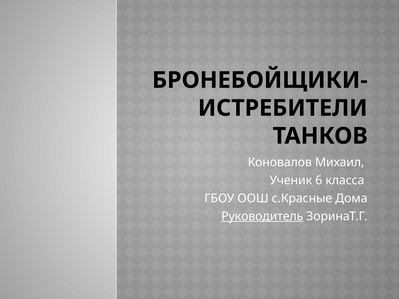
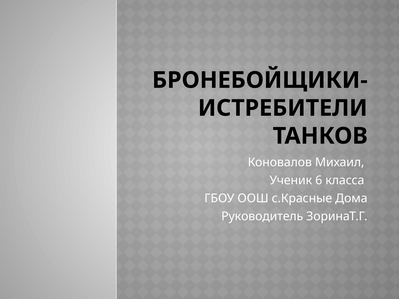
Руководитель underline: present -> none (262, 216)
